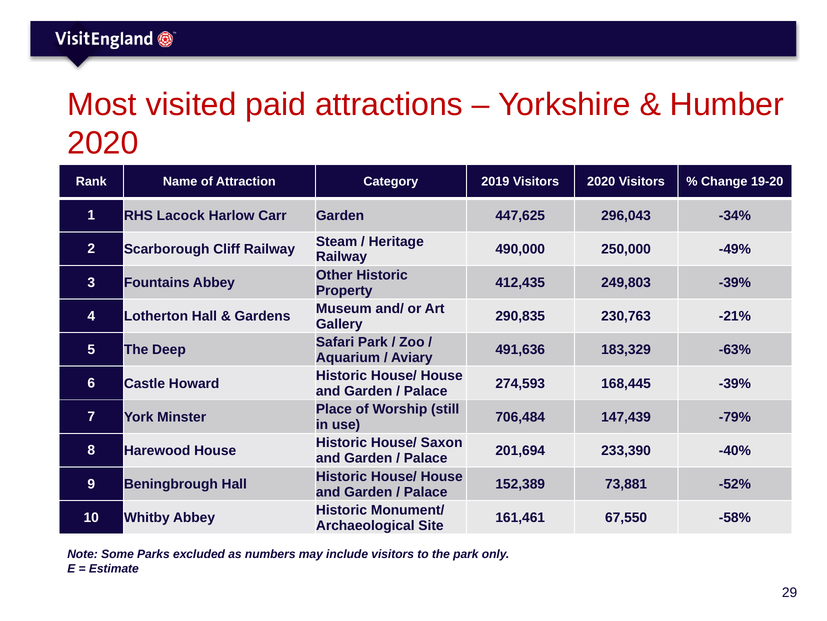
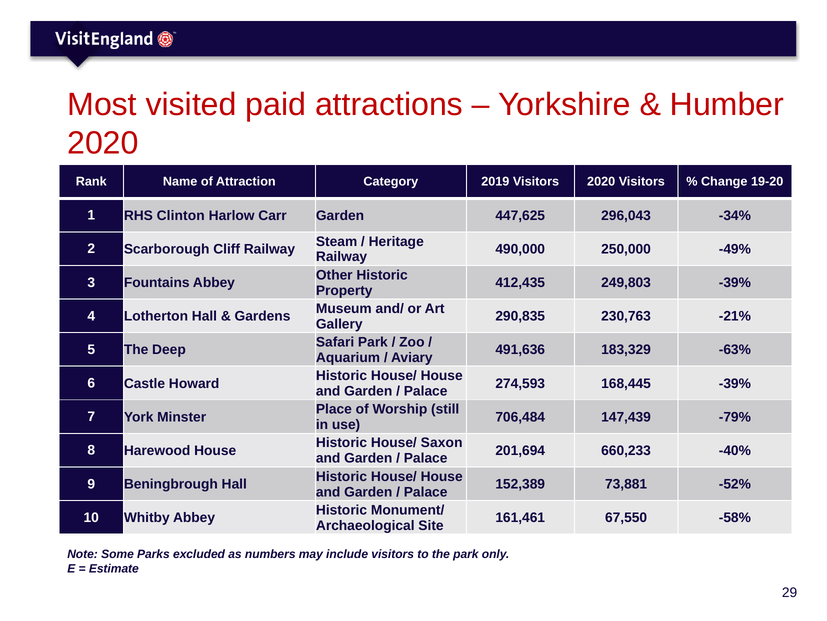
Lacock: Lacock -> Clinton (181, 215)
233,390: 233,390 -> 660,233 (626, 450)
